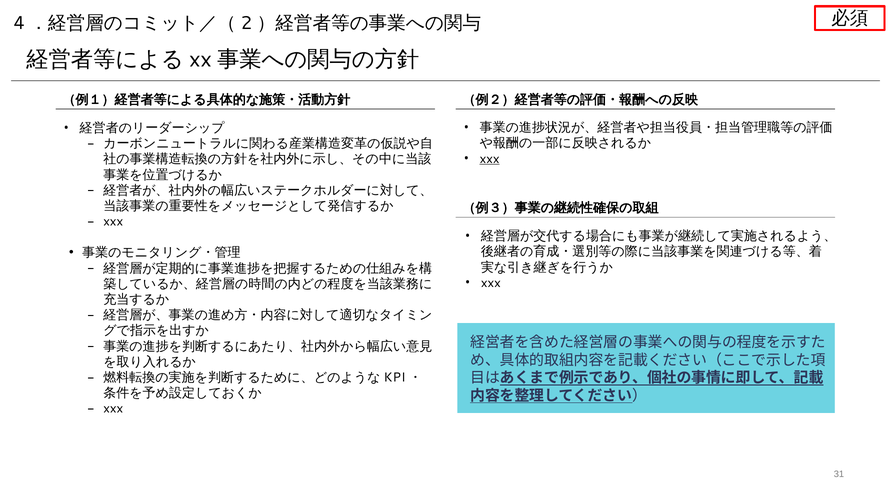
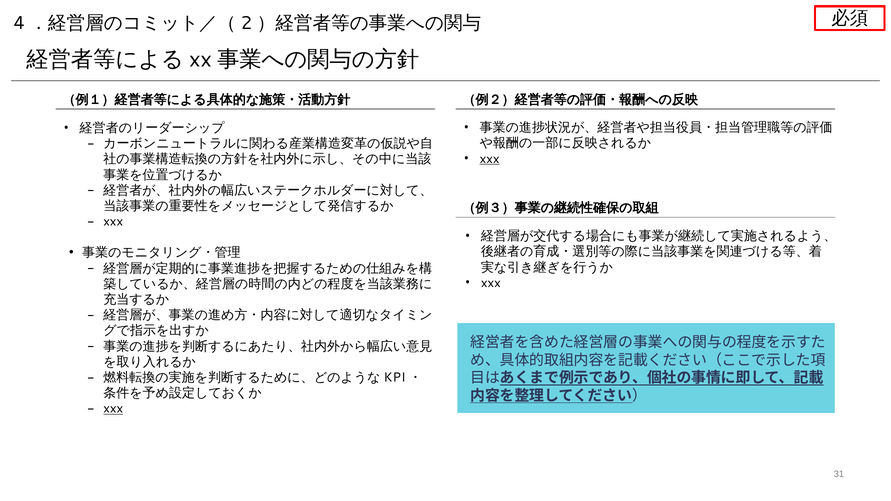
xxx underline: none -> present (113, 409)
